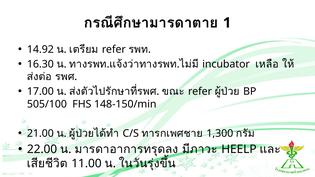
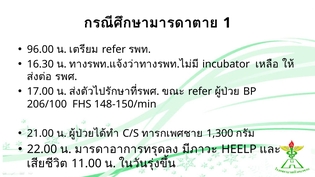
14.92: 14.92 -> 96.00 (40, 50)
505/100: 505/100 -> 206/100 (47, 104)
